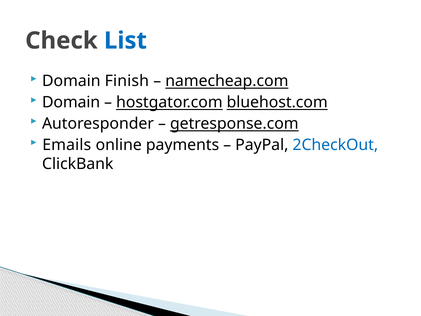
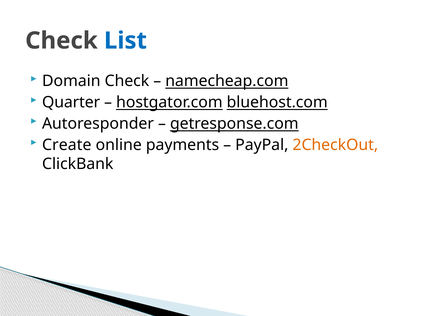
Domain Finish: Finish -> Check (127, 81)
Domain: Domain -> Quarter (71, 102)
Emails: Emails -> Create (67, 145)
2CheckOut colour: blue -> orange (335, 145)
